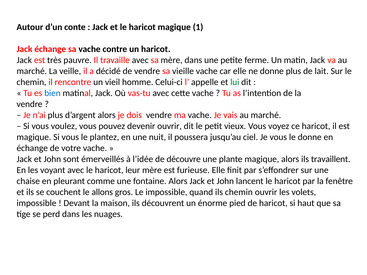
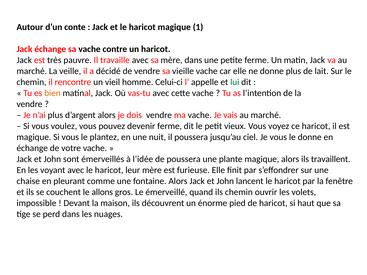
bien colour: blue -> orange (52, 93)
devenir ouvrir: ouvrir -> ferme (170, 126)
de découvre: découvre -> poussera (184, 159)
Le impossible: impossible -> émerveillé (166, 192)
